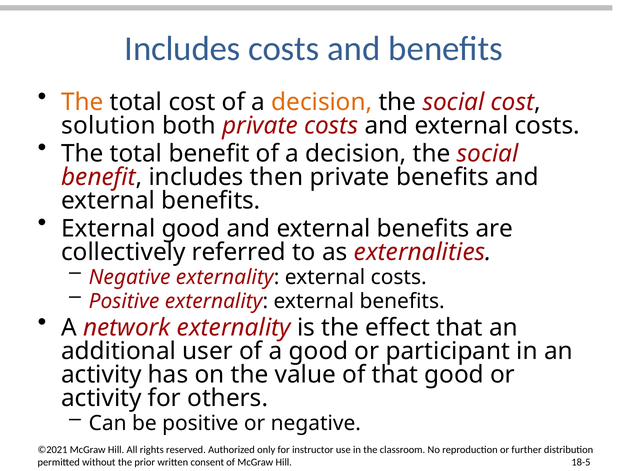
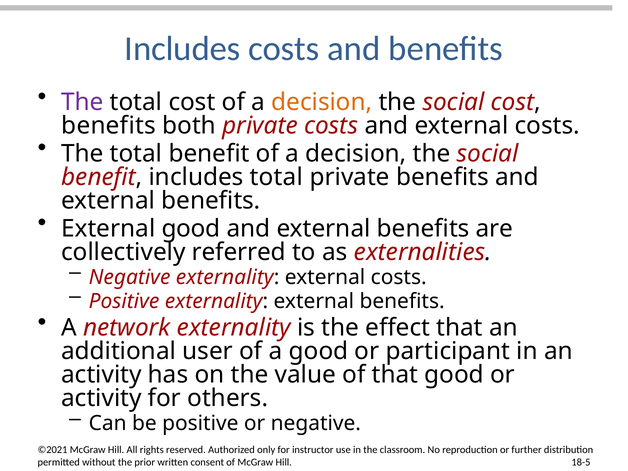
The colour: orange -> purple (82, 102)
solution: solution -> benefits (109, 126)
includes then: then -> total (277, 177)
